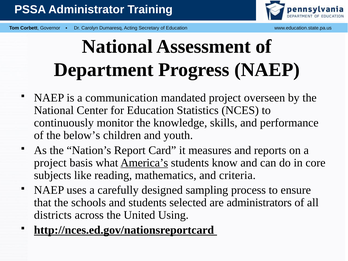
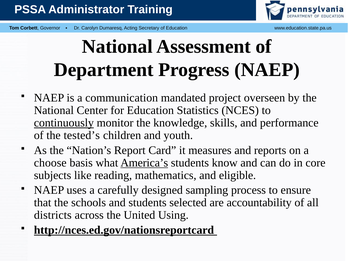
continuously underline: none -> present (64, 123)
below’s: below’s -> tested’s (82, 135)
project: project -> choose (50, 163)
criteria: criteria -> eligible (237, 175)
administrators: administrators -> accountability (259, 203)
